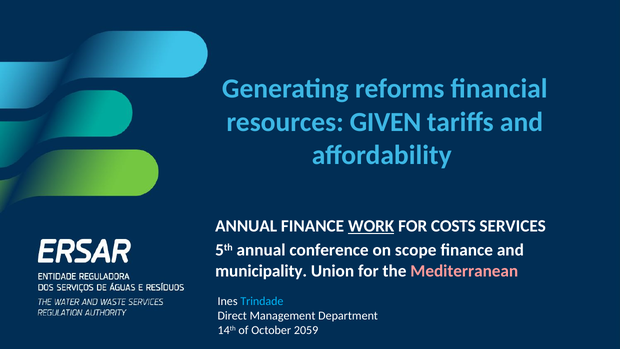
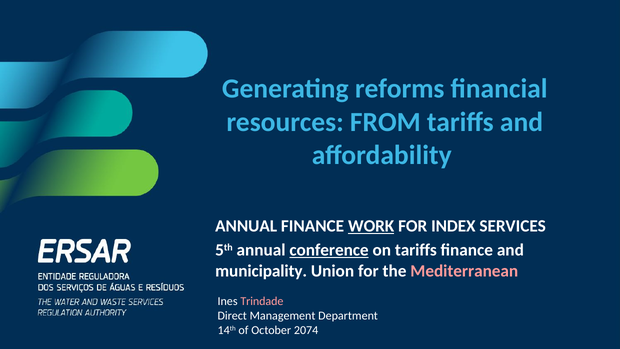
GIVEN: GIVEN -> FROM (385, 122)
COSTS: COSTS -> INDEX (453, 226)
conference underline: none -> present (329, 250)
on scope: scope -> tariffs (416, 250)
Trindade colour: light blue -> pink (262, 301)
2059: 2059 -> 2074 (306, 330)
